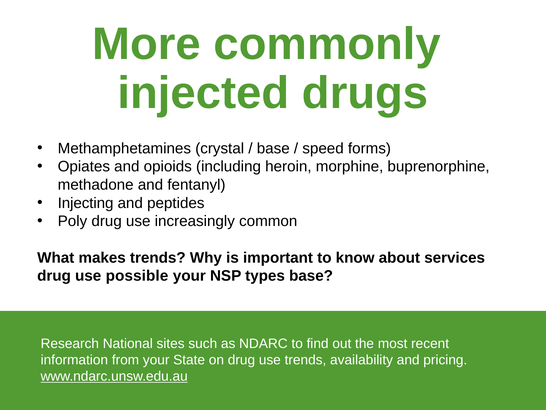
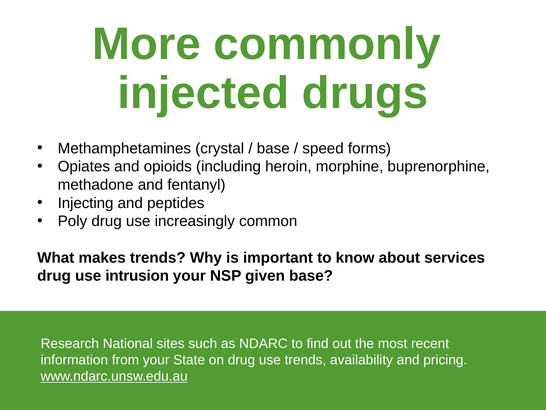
possible: possible -> intrusion (137, 276)
types: types -> given (265, 276)
